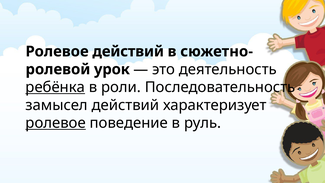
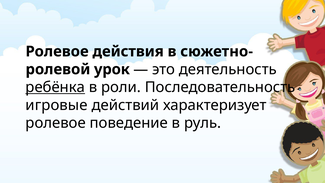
Ролевое действий: действий -> действия (128, 51)
замысел: замысел -> игровые (57, 105)
ролевое underline: present -> none (56, 123)
